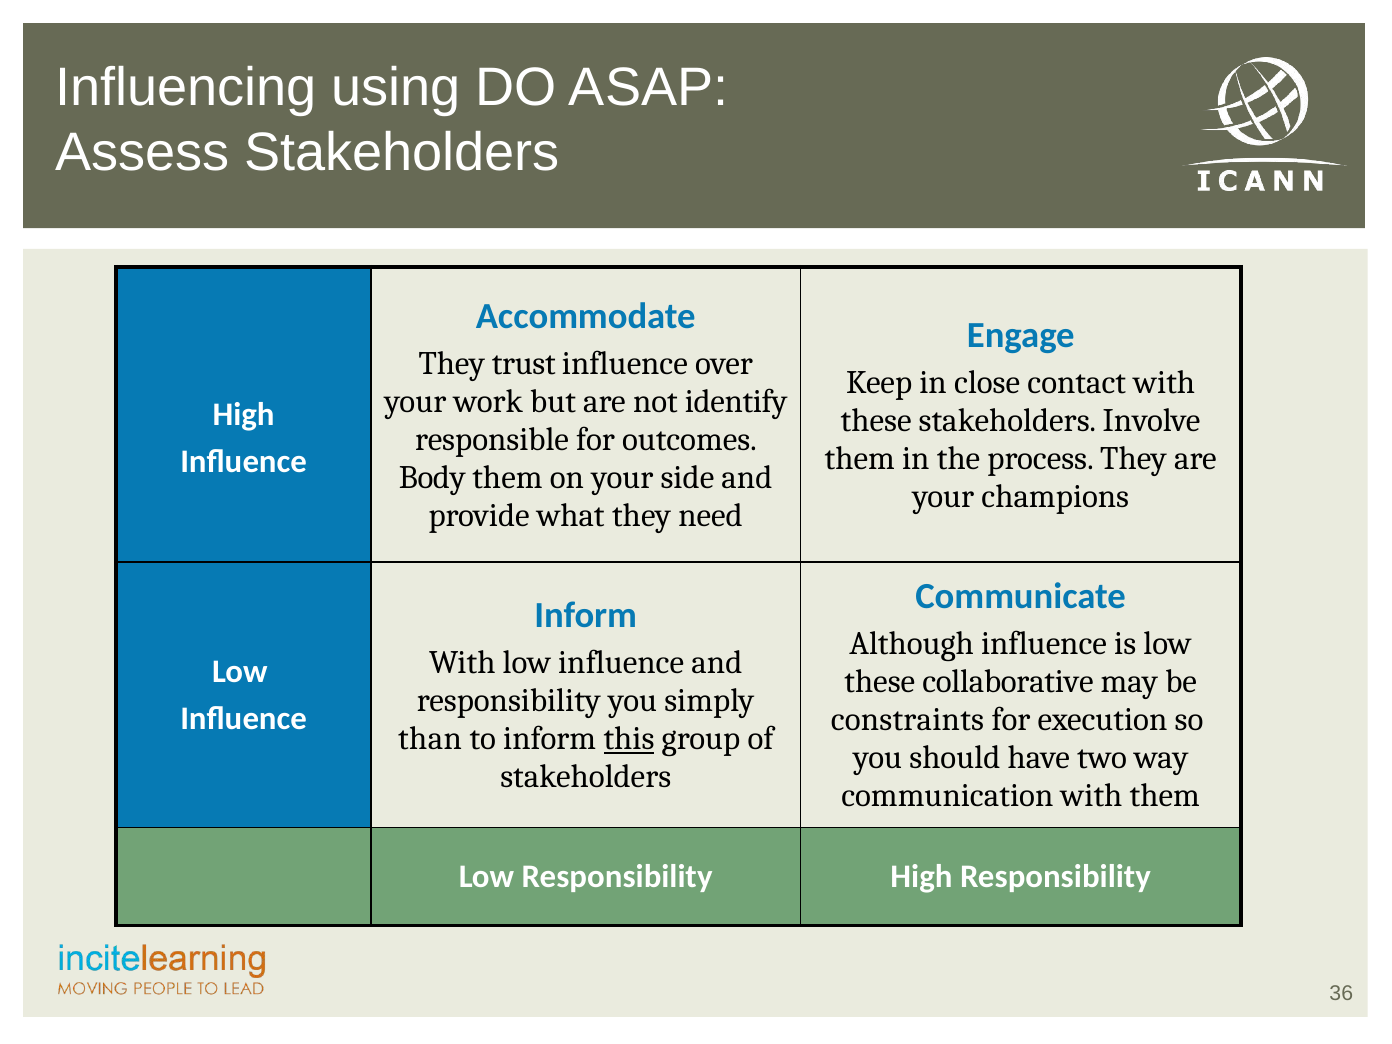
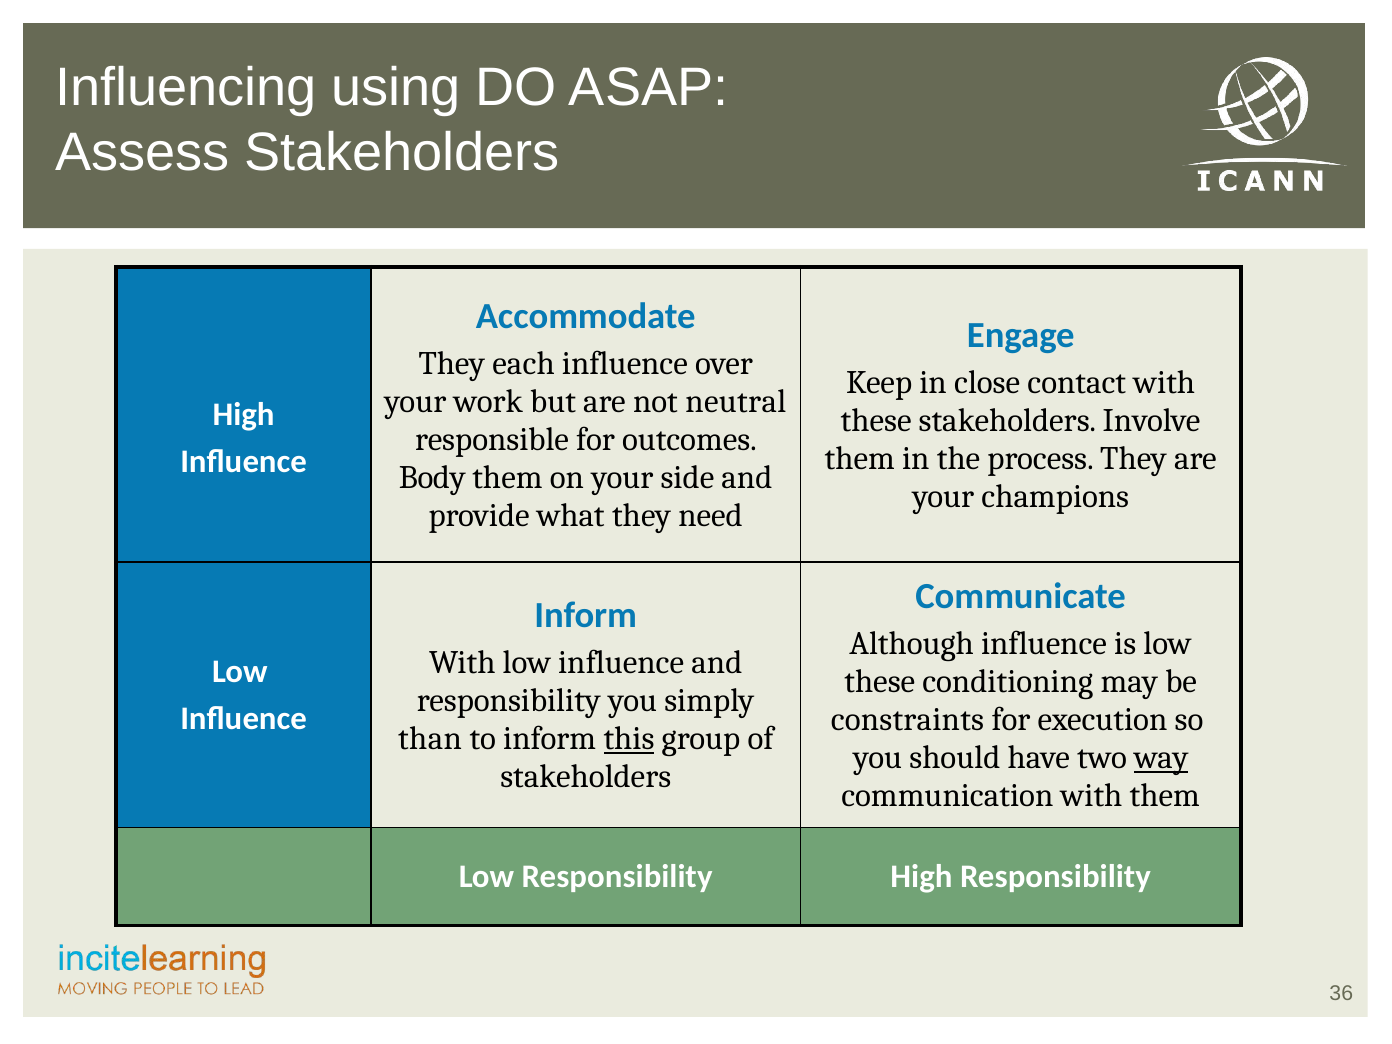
trust: trust -> each (524, 364)
identify: identify -> neutral (736, 402)
collaborative: collaborative -> conditioning (1008, 682)
way underline: none -> present (1161, 758)
